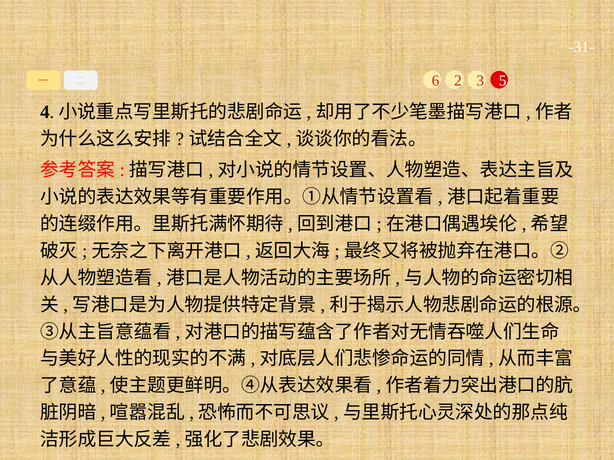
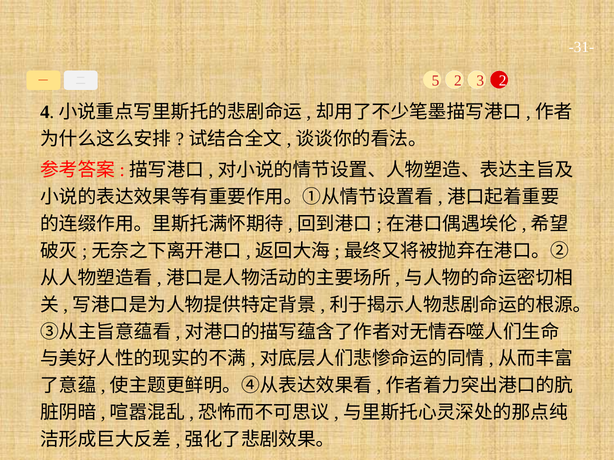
6: 6 -> 5 (436, 81)
3 5: 5 -> 2 (503, 81)
